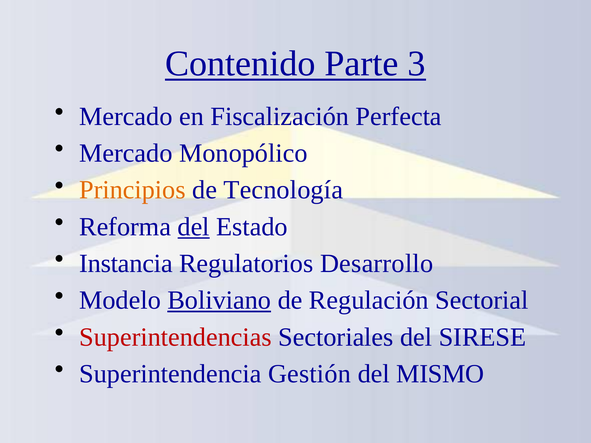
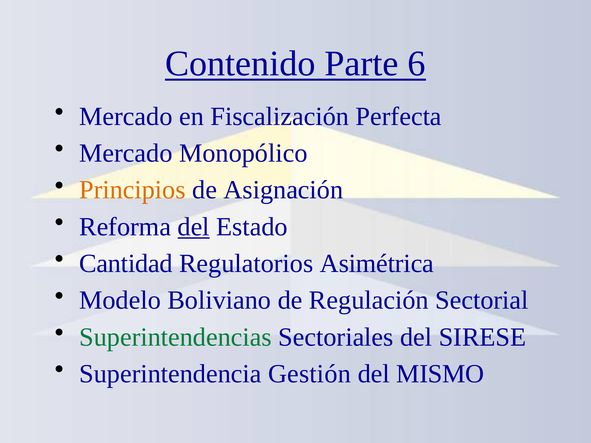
3: 3 -> 6 (417, 64)
Tecnología: Tecnología -> Asignación (283, 190)
Instancia: Instancia -> Cantidad (126, 264)
Desarrollo: Desarrollo -> Asimétrica (377, 264)
Boliviano underline: present -> none (219, 300)
Superintendencias colour: red -> green (175, 337)
